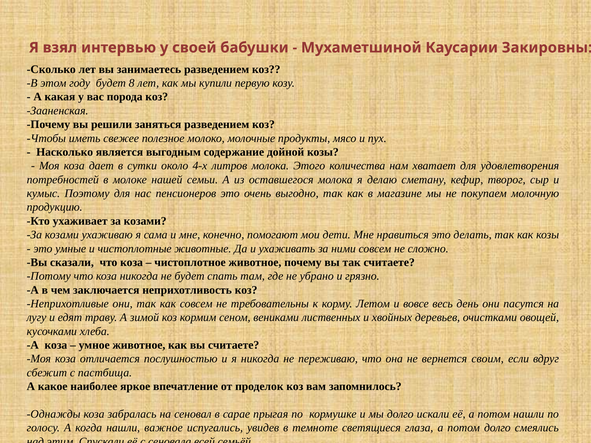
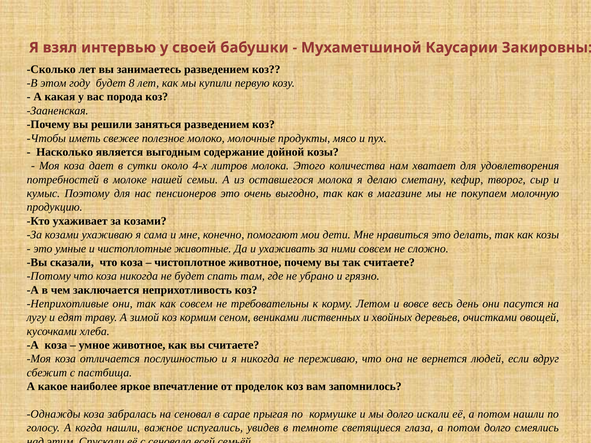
своим: своим -> людей (488, 359)
